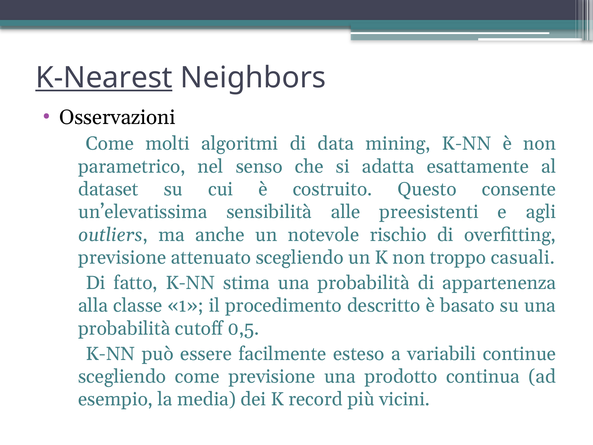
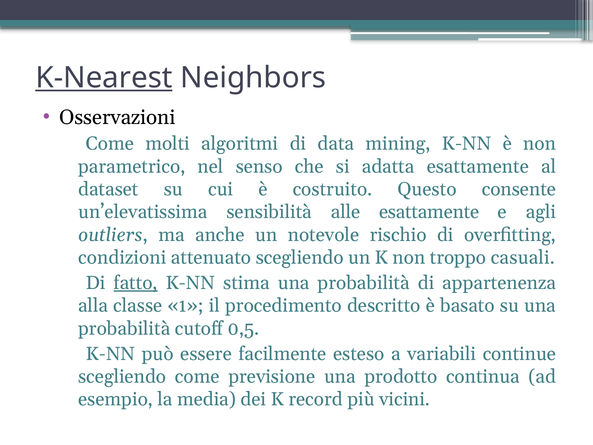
alle preesistenti: preesistenti -> esattamente (429, 212)
previsione: previsione -> condizioni (122, 257)
fatto underline: none -> present (136, 283)
